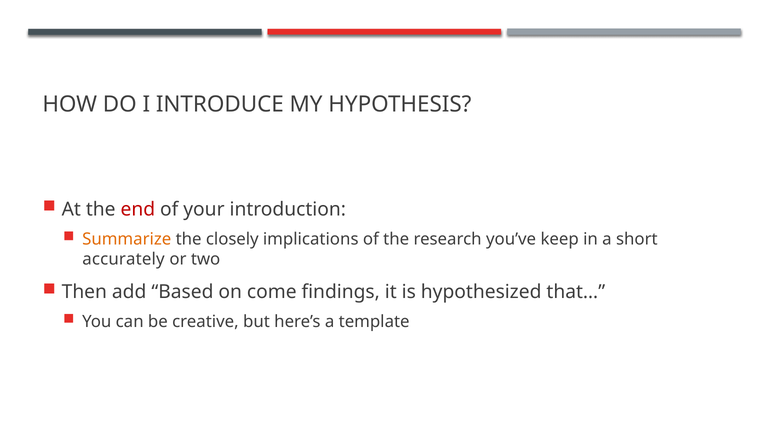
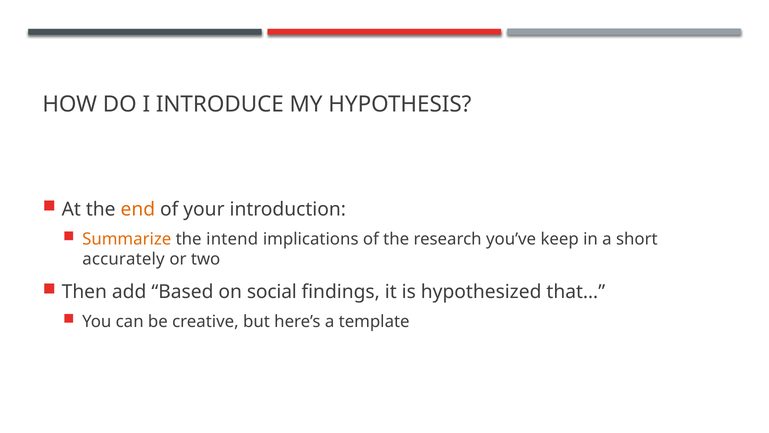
end colour: red -> orange (138, 209)
closely: closely -> intend (232, 239)
come: come -> social (272, 292)
